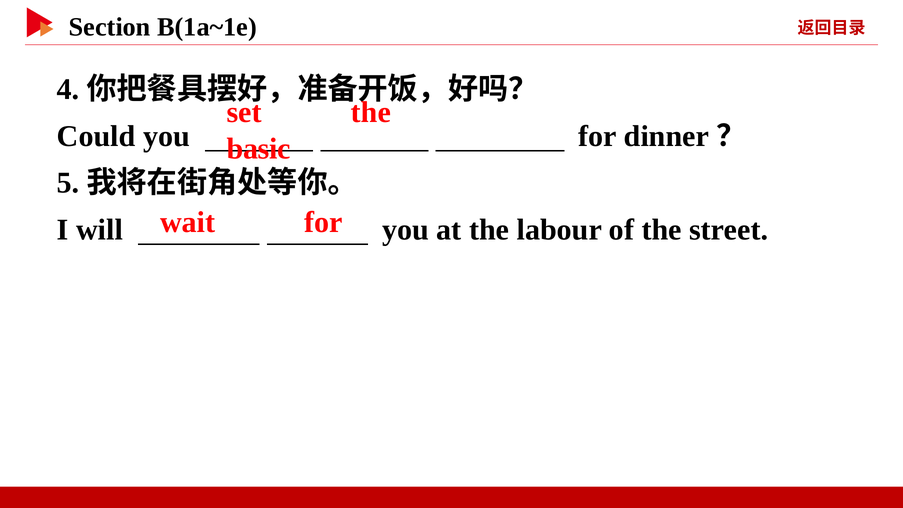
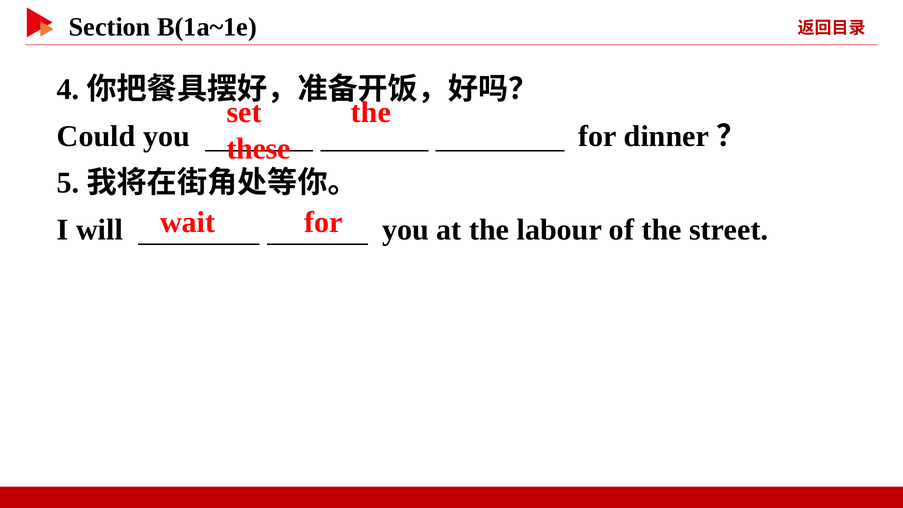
basic: basic -> these (259, 149)
